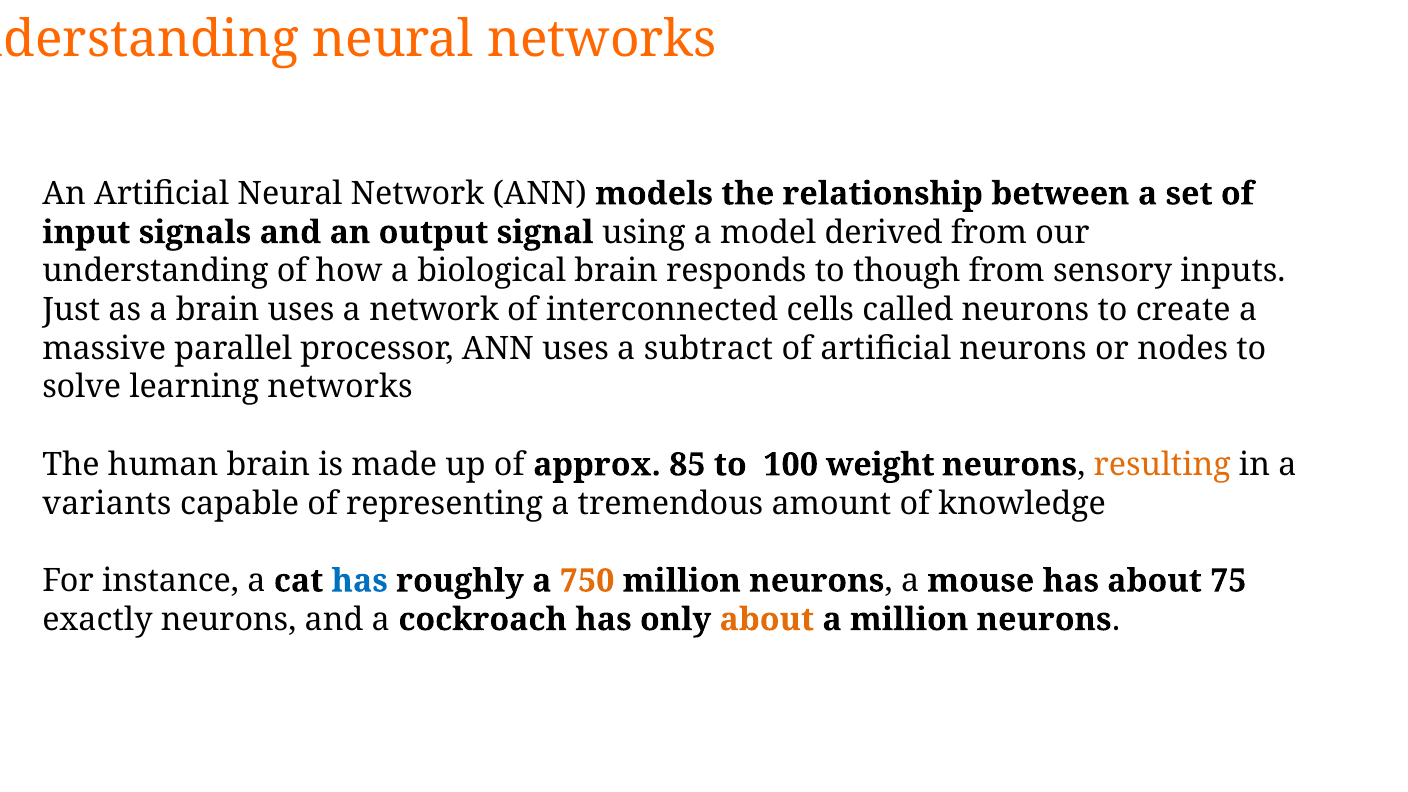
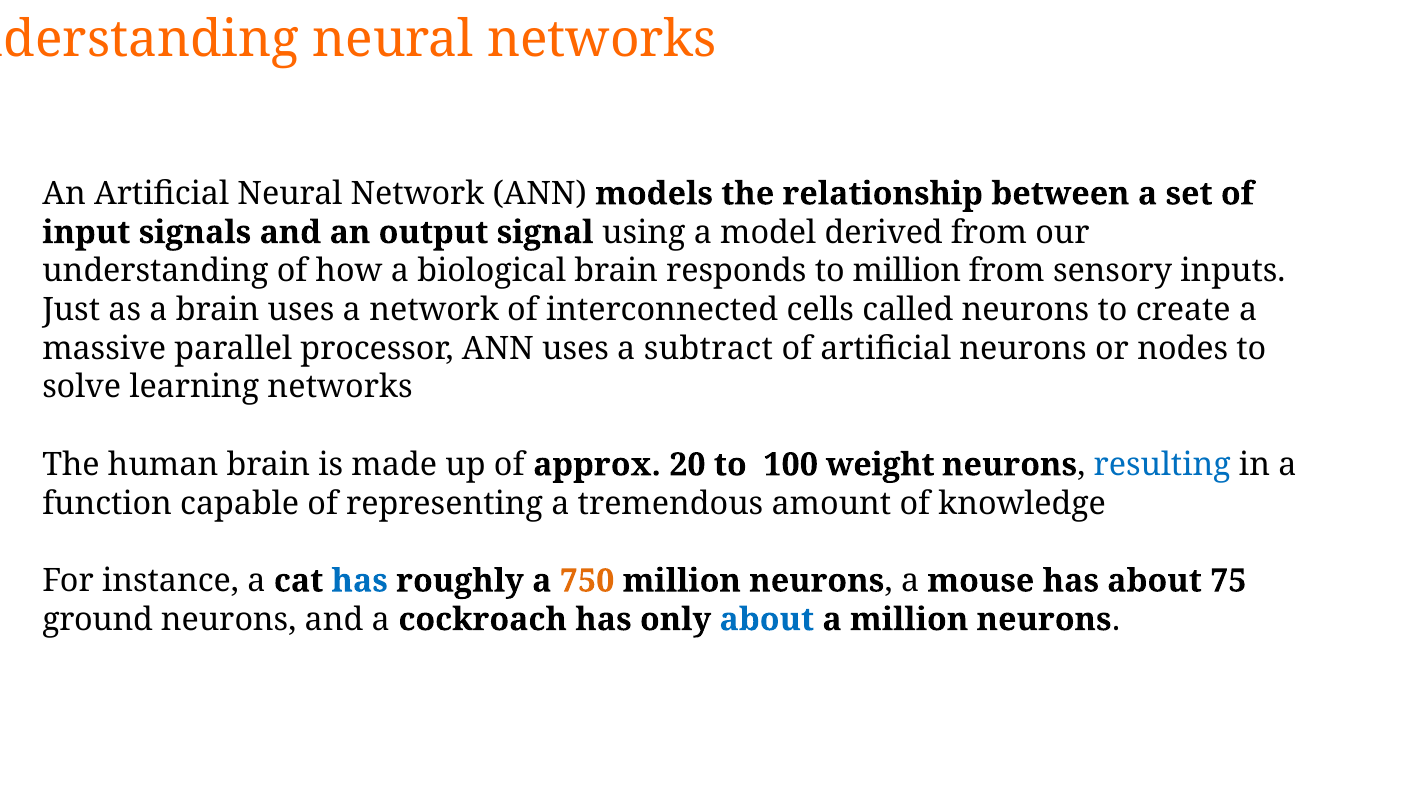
to though: though -> million (907, 271)
85: 85 -> 20 (687, 465)
resulting colour: orange -> blue (1162, 465)
variants: variants -> function (107, 503)
exactly: exactly -> ground (98, 620)
about colour: orange -> blue (767, 620)
